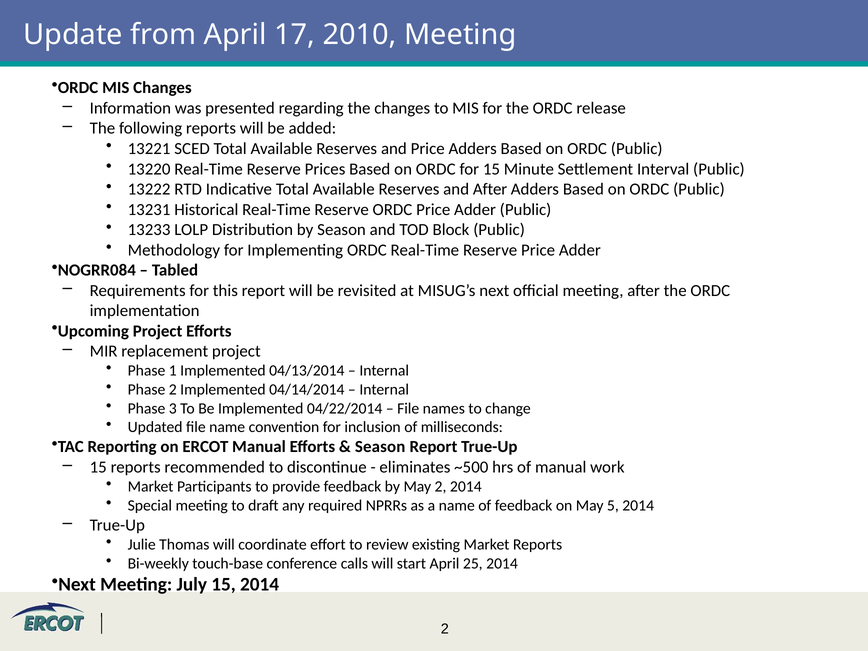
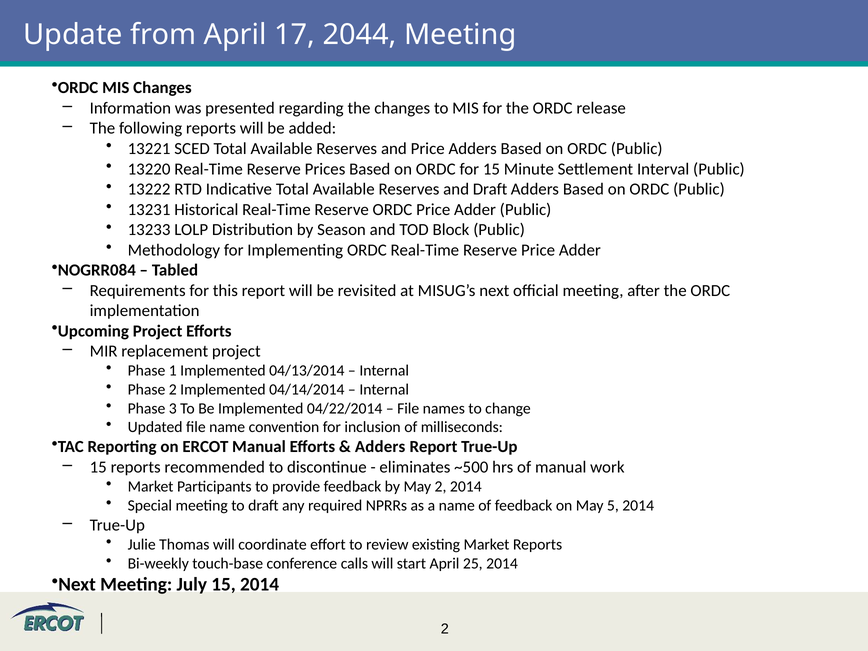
2010: 2010 -> 2044 (360, 35)
and After: After -> Draft (490, 189)
Season: Season -> Adders (380, 447)
